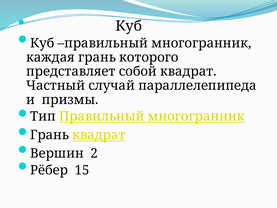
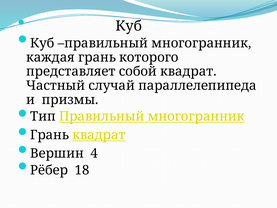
2: 2 -> 4 (94, 153)
15: 15 -> 18 (82, 170)
